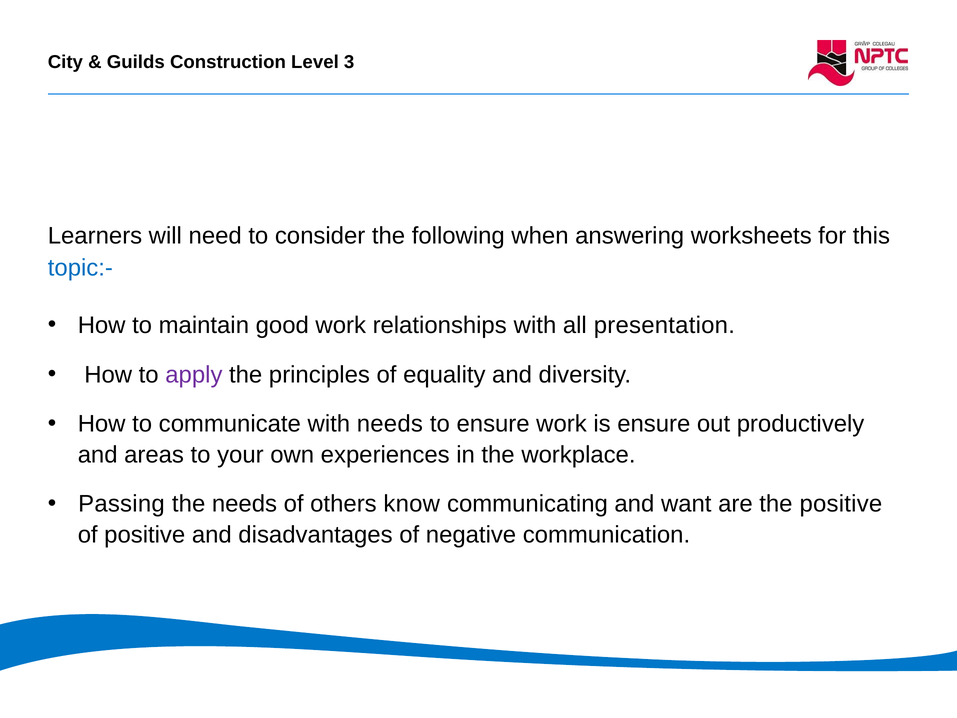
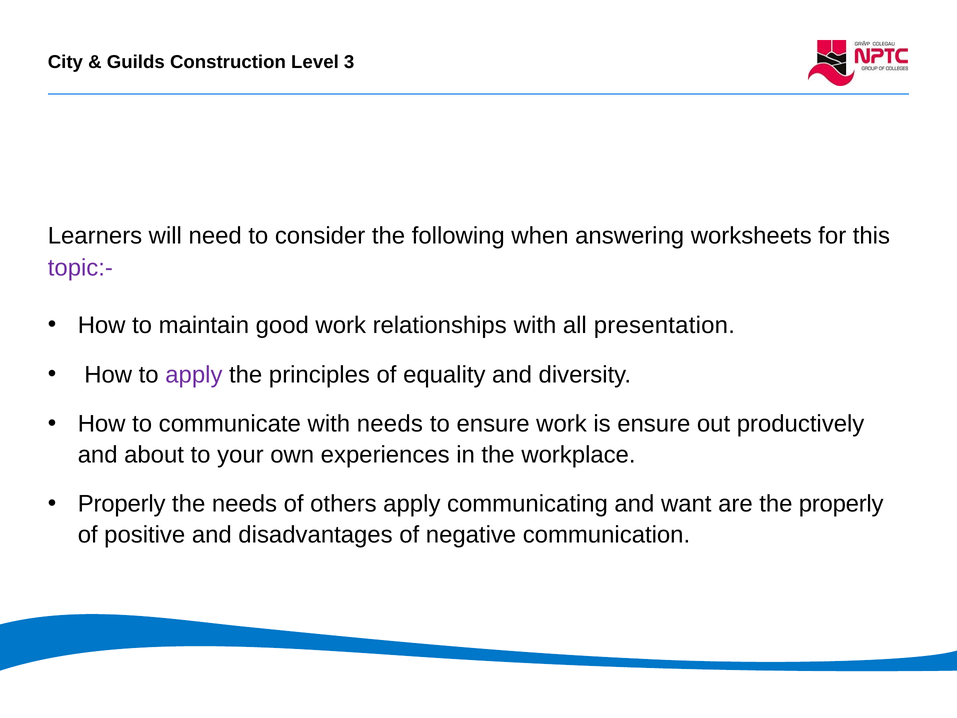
topic:- colour: blue -> purple (80, 268)
areas: areas -> about (154, 455)
Passing: Passing -> Properly (122, 504)
others know: know -> apply (412, 504)
the positive: positive -> properly (841, 504)
